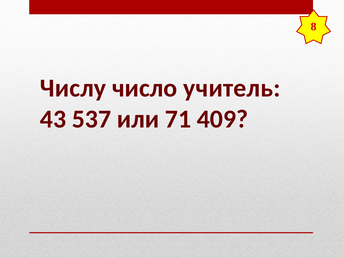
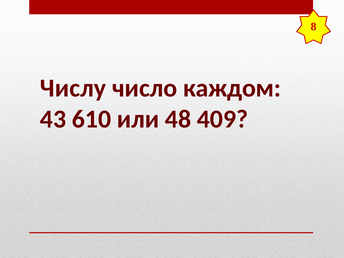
учитель: учитель -> каждом (232, 88)
537: 537 -> 610 (92, 119)
71: 71 -> 48 (178, 119)
